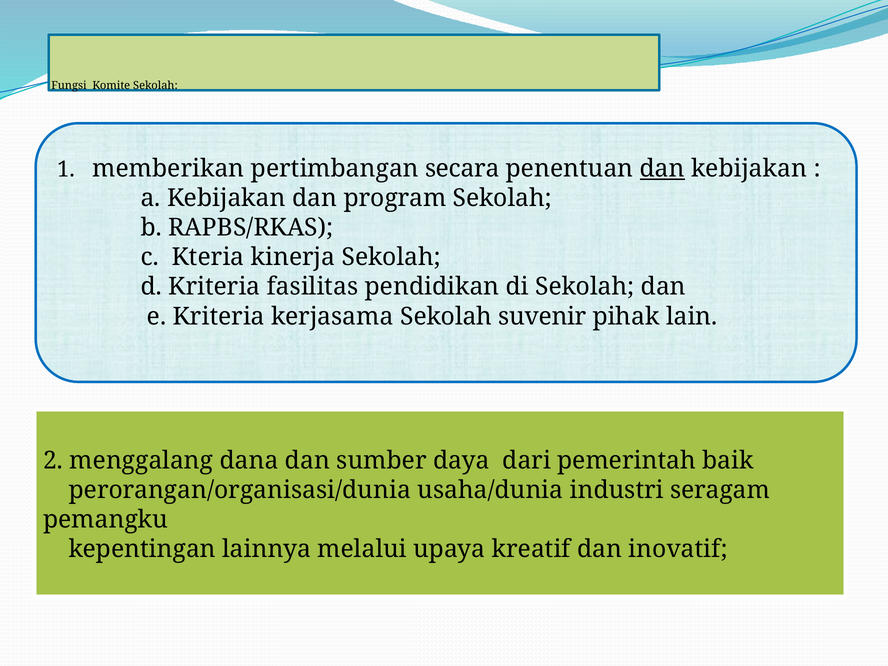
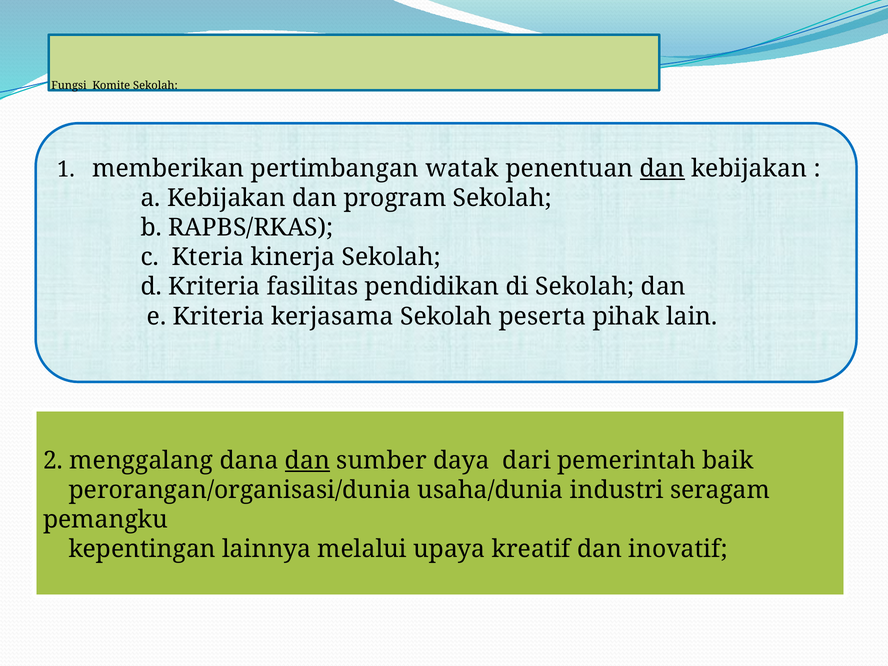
secara: secara -> watak (462, 168)
suvenir: suvenir -> peserta (542, 316)
dan underline: none -> present (307, 460)
